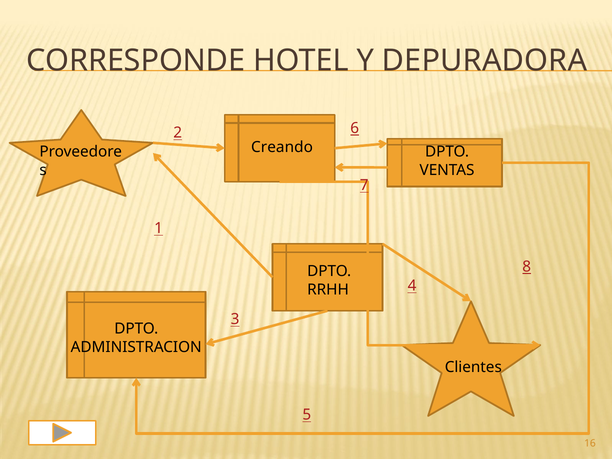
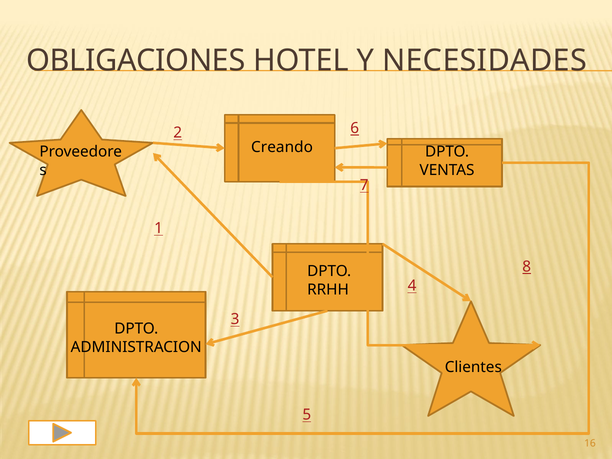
CORRESPONDE: CORRESPONDE -> OBLIGACIONES (136, 61)
DEPURADORA: DEPURADORA -> NECESIDADES (484, 61)
